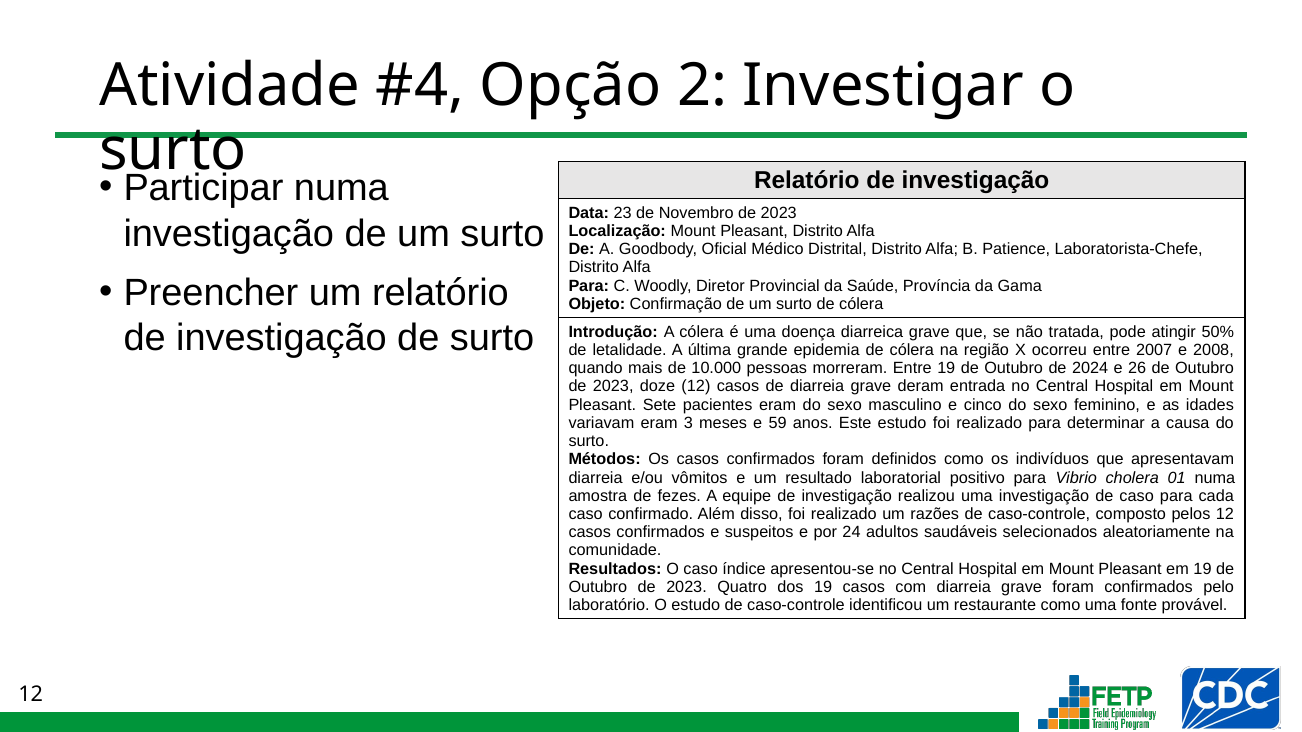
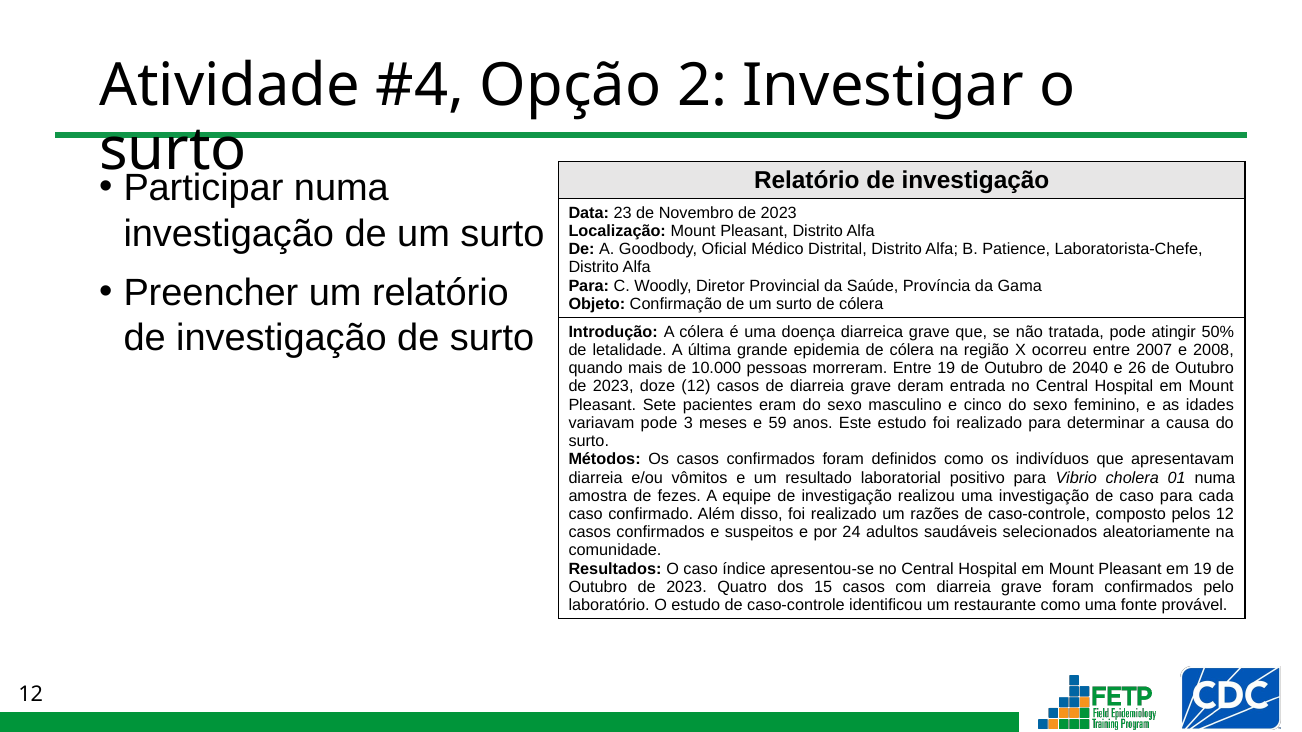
2024: 2024 -> 2040 (1090, 369)
variavam eram: eram -> pode (659, 423)
dos 19: 19 -> 15 (823, 587)
